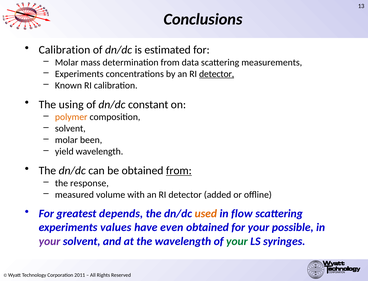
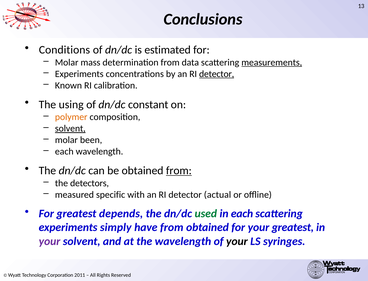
Calibration: Calibration -> Conditions (64, 50)
measurements underline: none -> present (272, 62)
solvent underline: none -> present (70, 129)
yield: yield -> each (64, 152)
response: response -> detectors (90, 183)
volume: volume -> specific (111, 195)
added: added -> actual (218, 195)
used colour: orange -> green (206, 214)
in flow: flow -> each (242, 214)
values: values -> simply (116, 228)
have even: even -> from (172, 228)
your possible: possible -> greatest (293, 228)
your colour: green -> black (237, 242)
